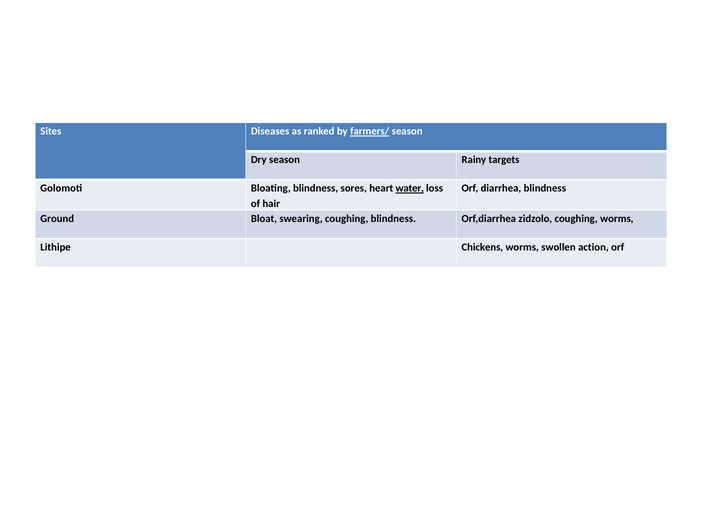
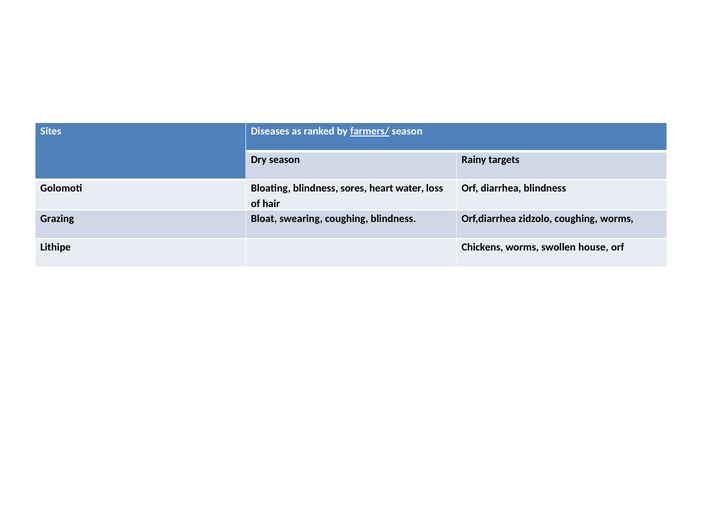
water underline: present -> none (410, 189)
Ground: Ground -> Grazing (57, 219)
action: action -> house (593, 247)
